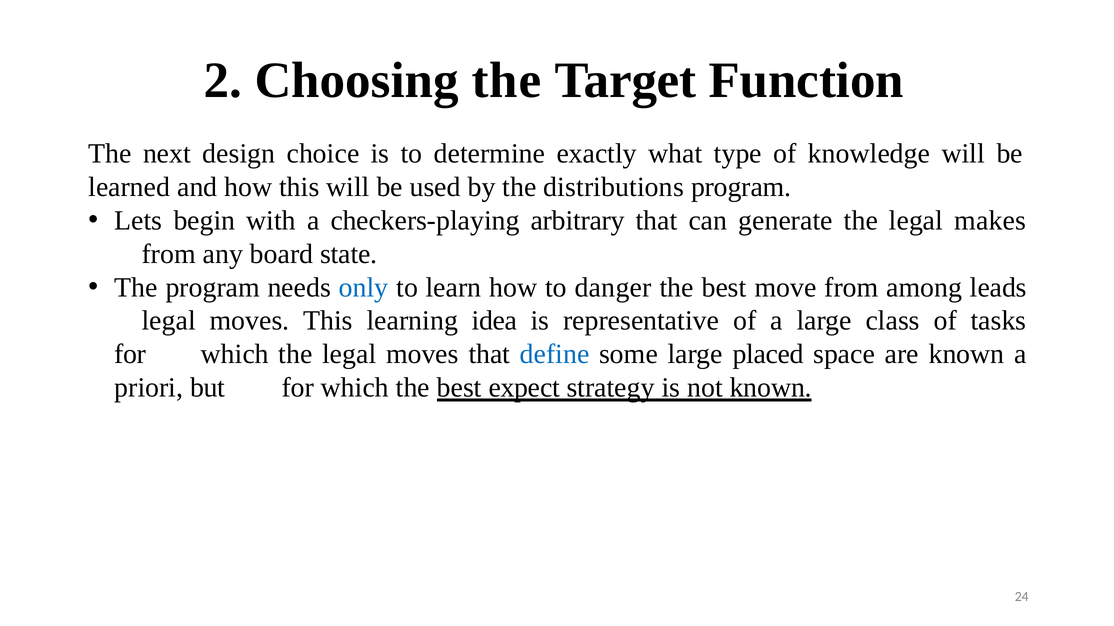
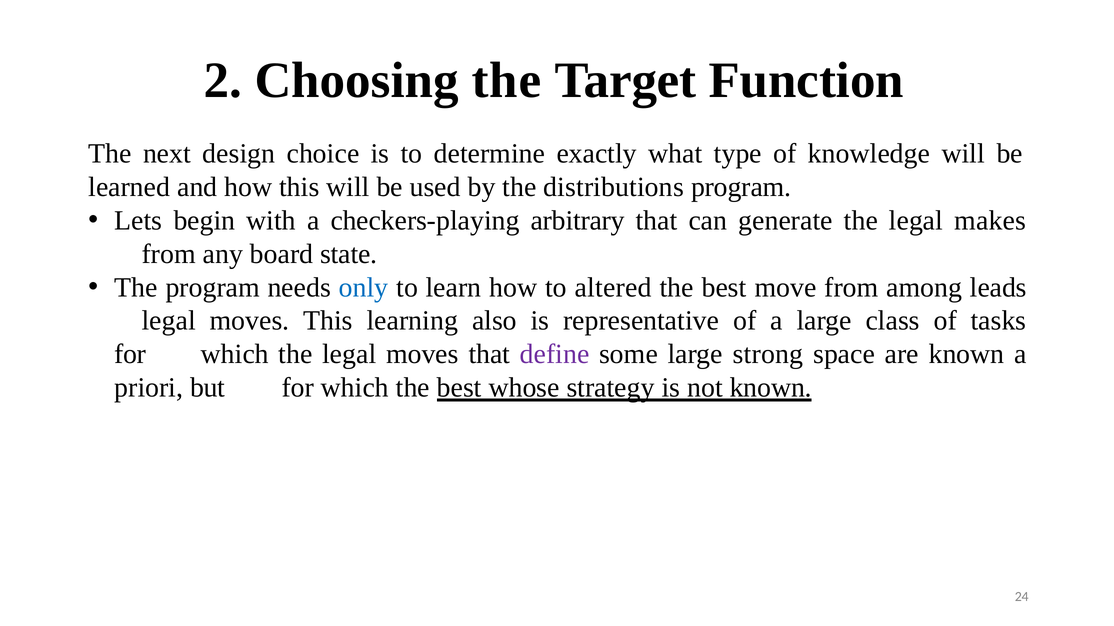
danger: danger -> altered (613, 288)
idea: idea -> also (494, 321)
define colour: blue -> purple (555, 355)
placed: placed -> strong (768, 355)
expect: expect -> whose (524, 388)
